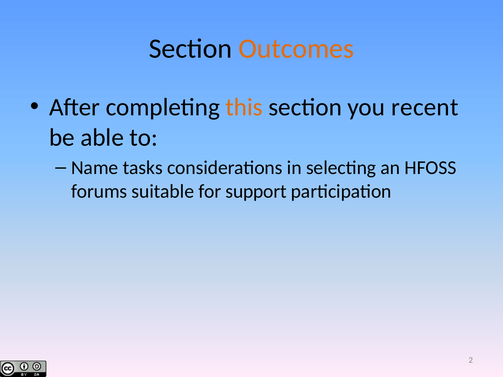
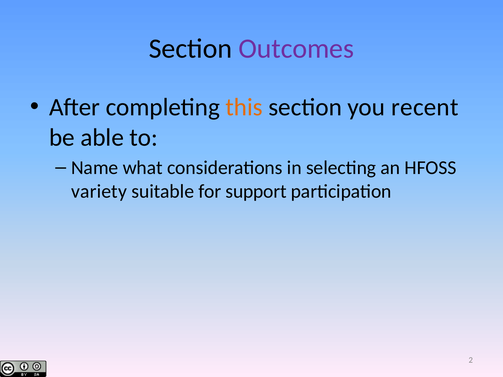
Outcomes colour: orange -> purple (296, 48)
tasks: tasks -> what (143, 168)
forums: forums -> variety (99, 191)
